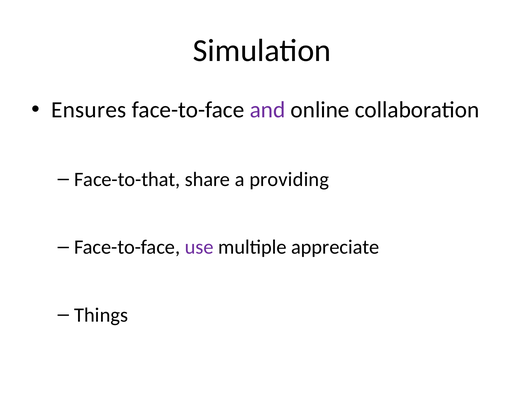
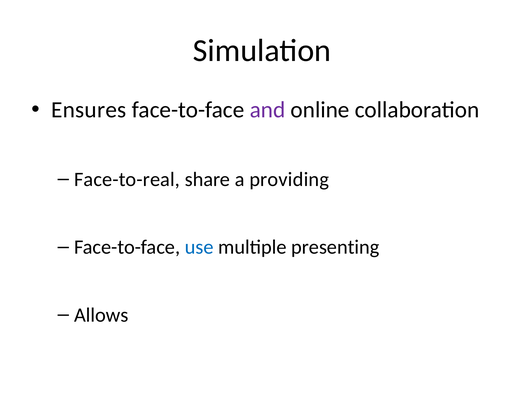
Face-to-that: Face-to-that -> Face-to-real (127, 179)
use colour: purple -> blue (199, 247)
appreciate: appreciate -> presenting (335, 247)
Things: Things -> Allows (101, 315)
